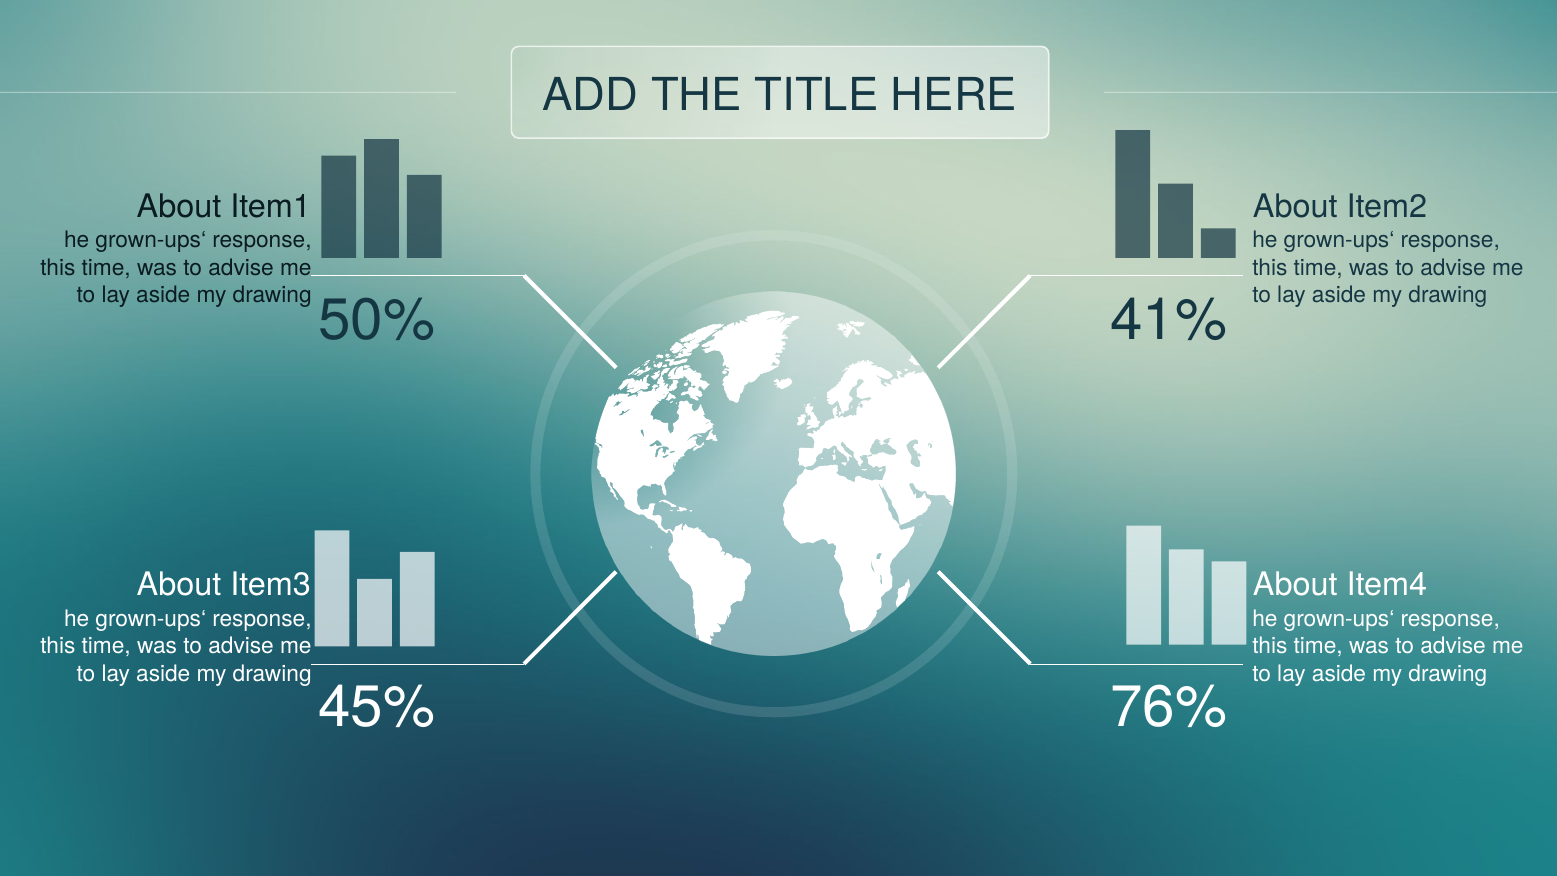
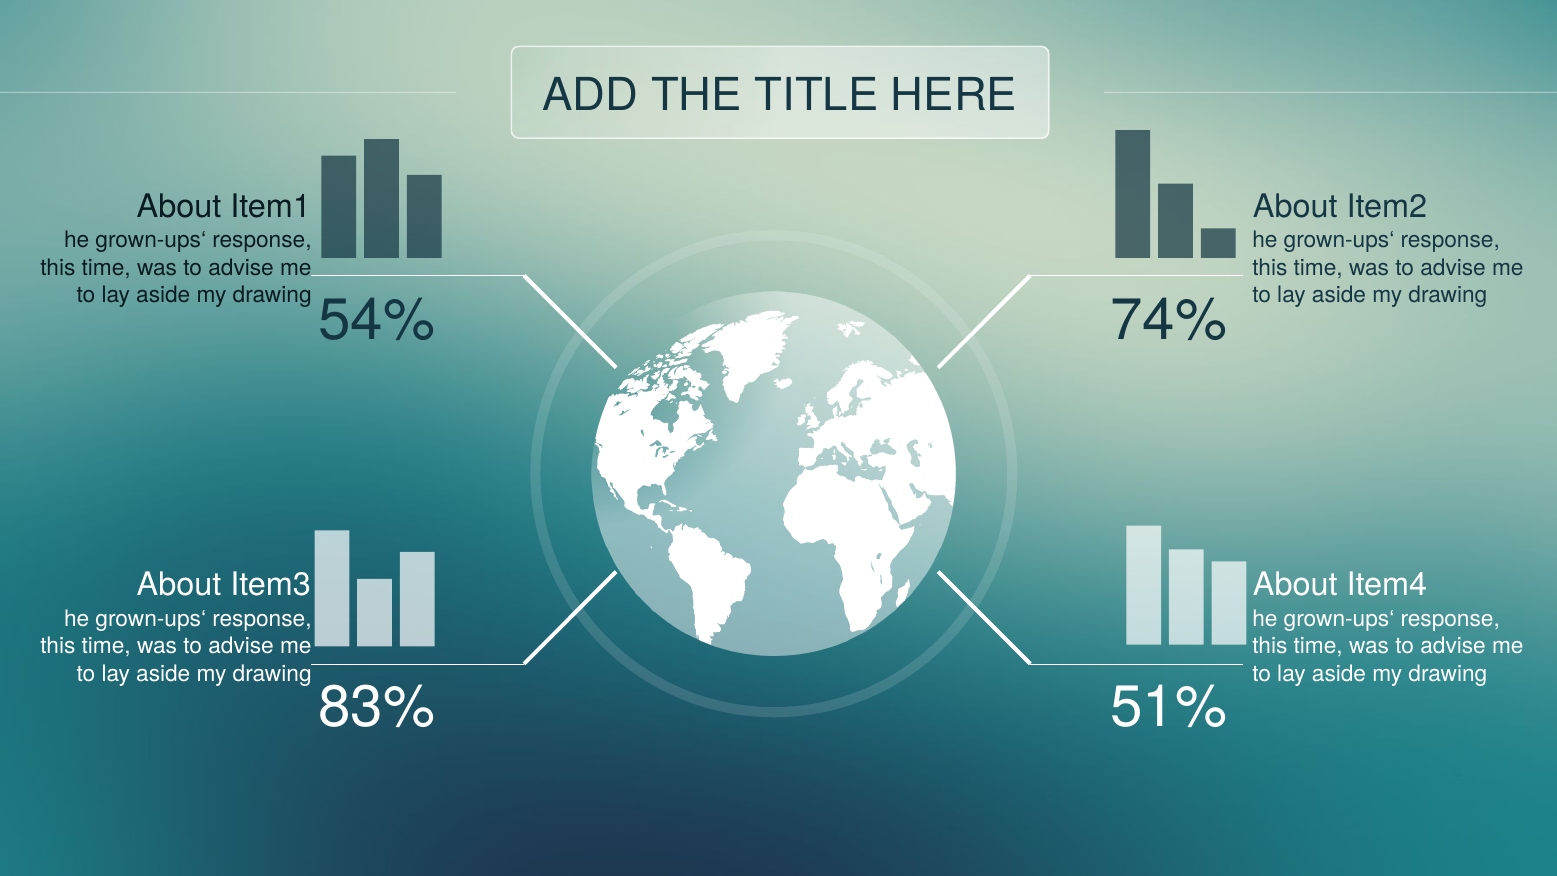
50%: 50% -> 54% (377, 321)
41%: 41% -> 74% (1169, 321)
45%: 45% -> 83% (377, 707)
76%: 76% -> 51% (1169, 707)
